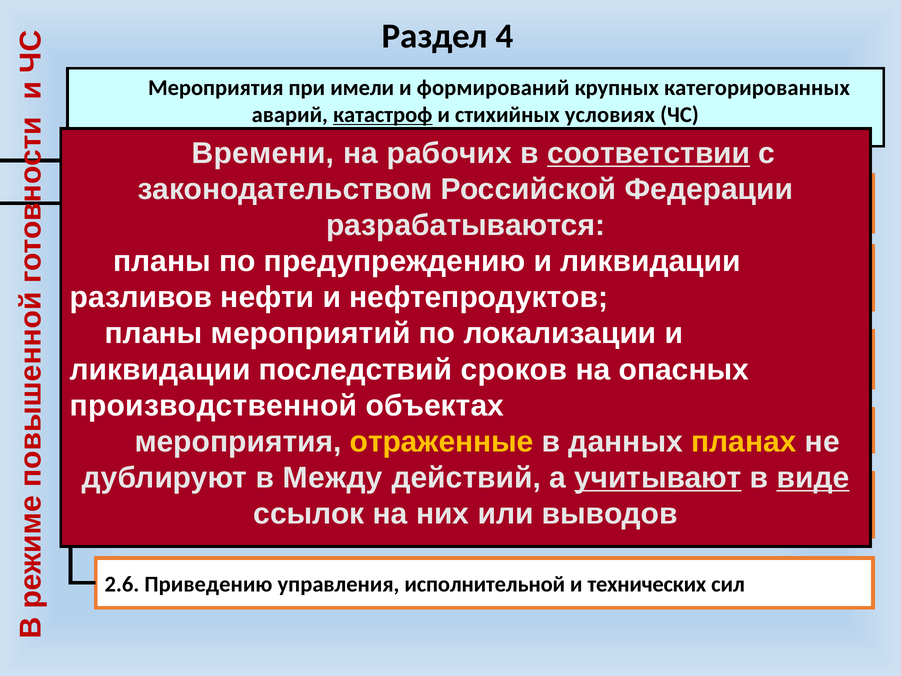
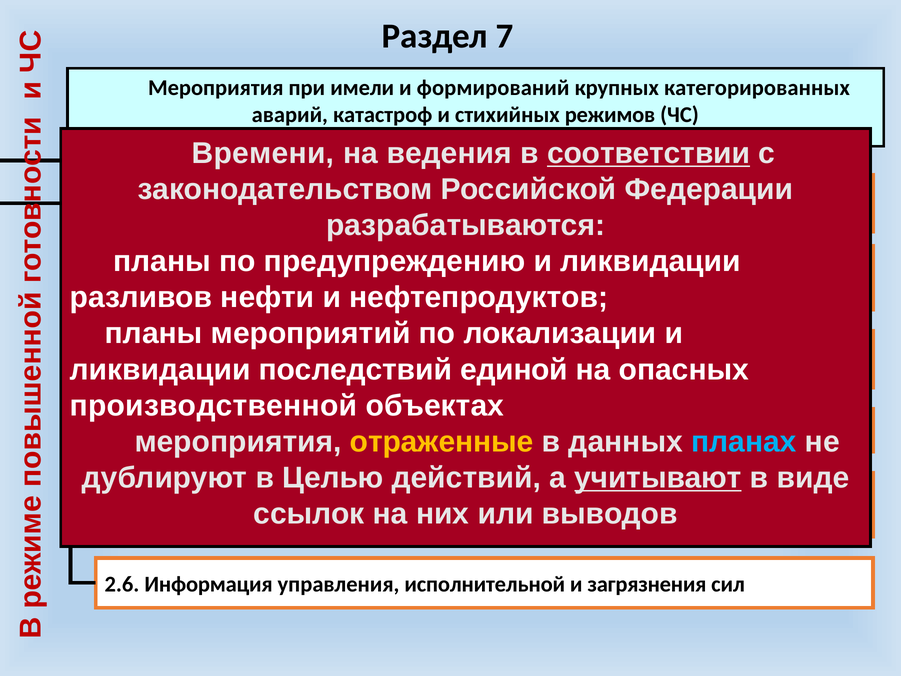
4: 4 -> 7 (504, 36)
катастроф underline: present -> none (383, 115)
условиях: условиях -> режимов (610, 115)
рабочих: рабочих -> ведения (449, 153)
сроков: сроков -> единой (514, 369)
планах colour: yellow -> light blue (744, 442)
в Между: Между -> Целью (333, 478)
виде underline: present -> none (813, 478)
Приведению: Приведению -> Информация (209, 584)
технических: технических -> загрязнения (647, 584)
